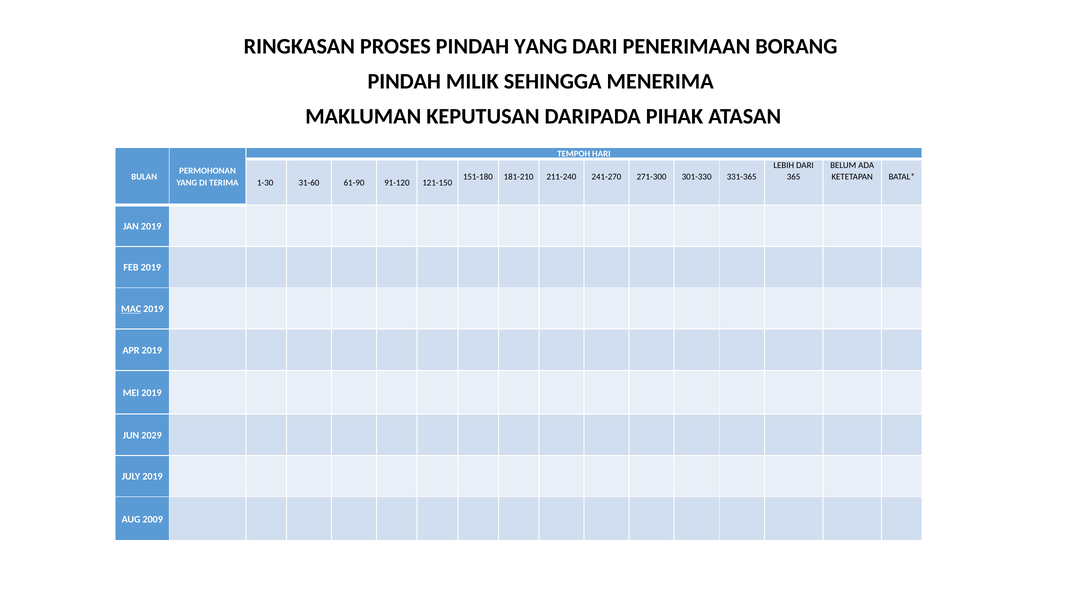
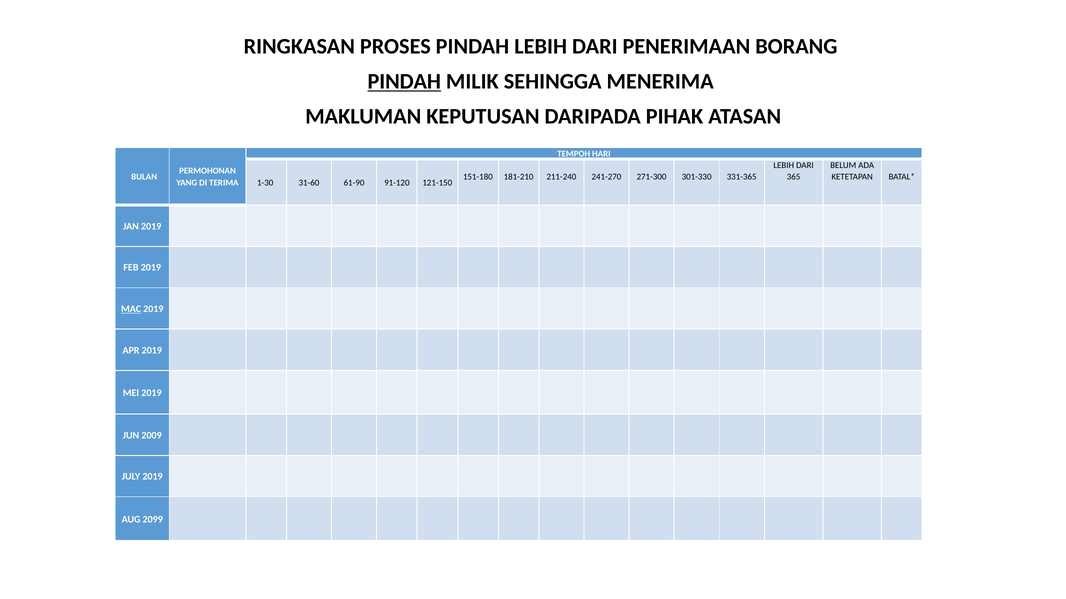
PINDAH YANG: YANG -> LEBIH (541, 47)
PINDAH underline: none -> present (404, 82)
2029: 2029 -> 2009 (152, 436)
2009: 2009 -> 2099 (153, 520)
